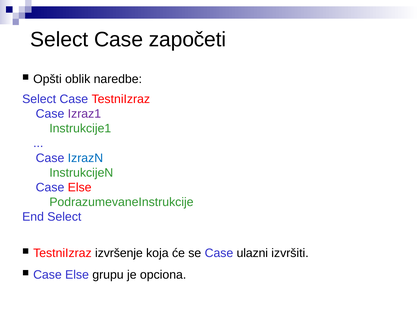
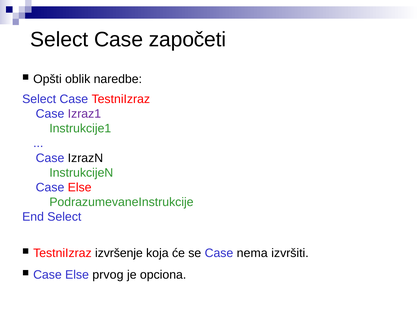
IzrazN colour: blue -> black (85, 158)
ulazni: ulazni -> nema (252, 253)
grupu: grupu -> prvog (108, 275)
